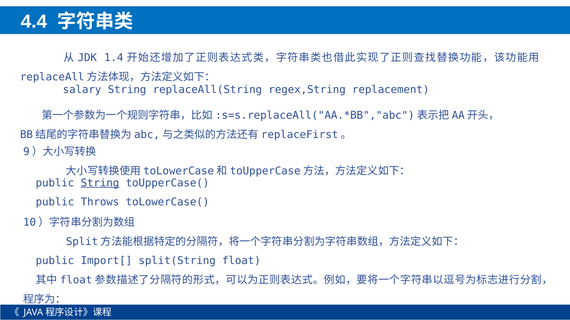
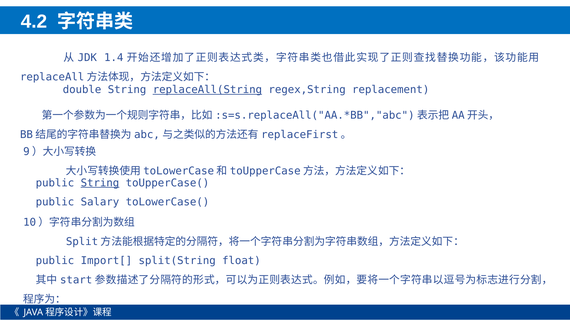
4.4: 4.4 -> 4.2 (34, 22)
salary: salary -> double (82, 90)
replaceAll(String underline: none -> present (207, 90)
Throws: Throws -> Salary (100, 202)
float: float -> start (76, 281)
